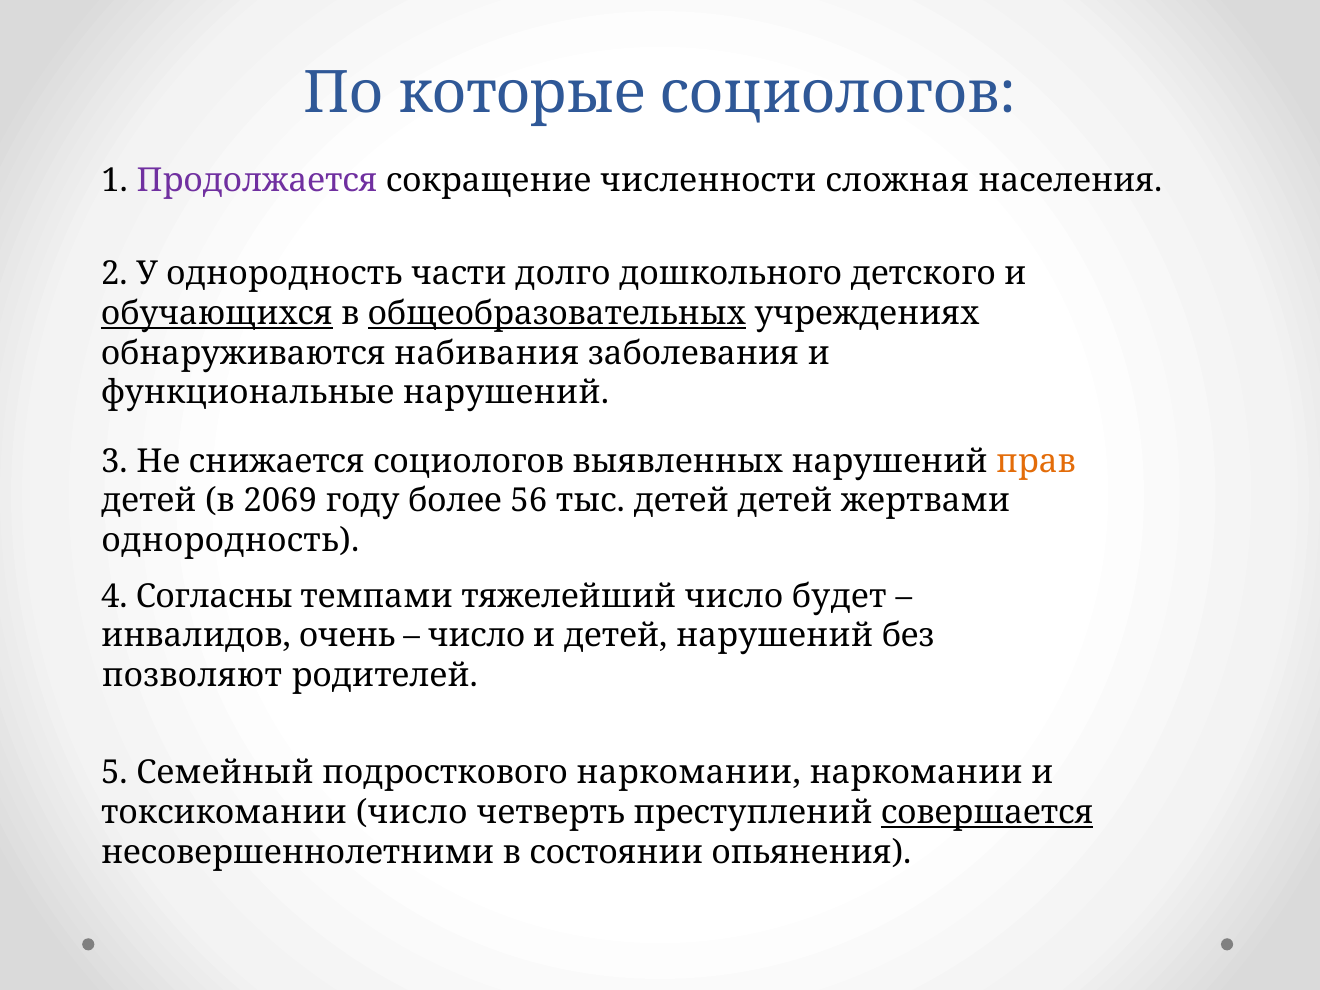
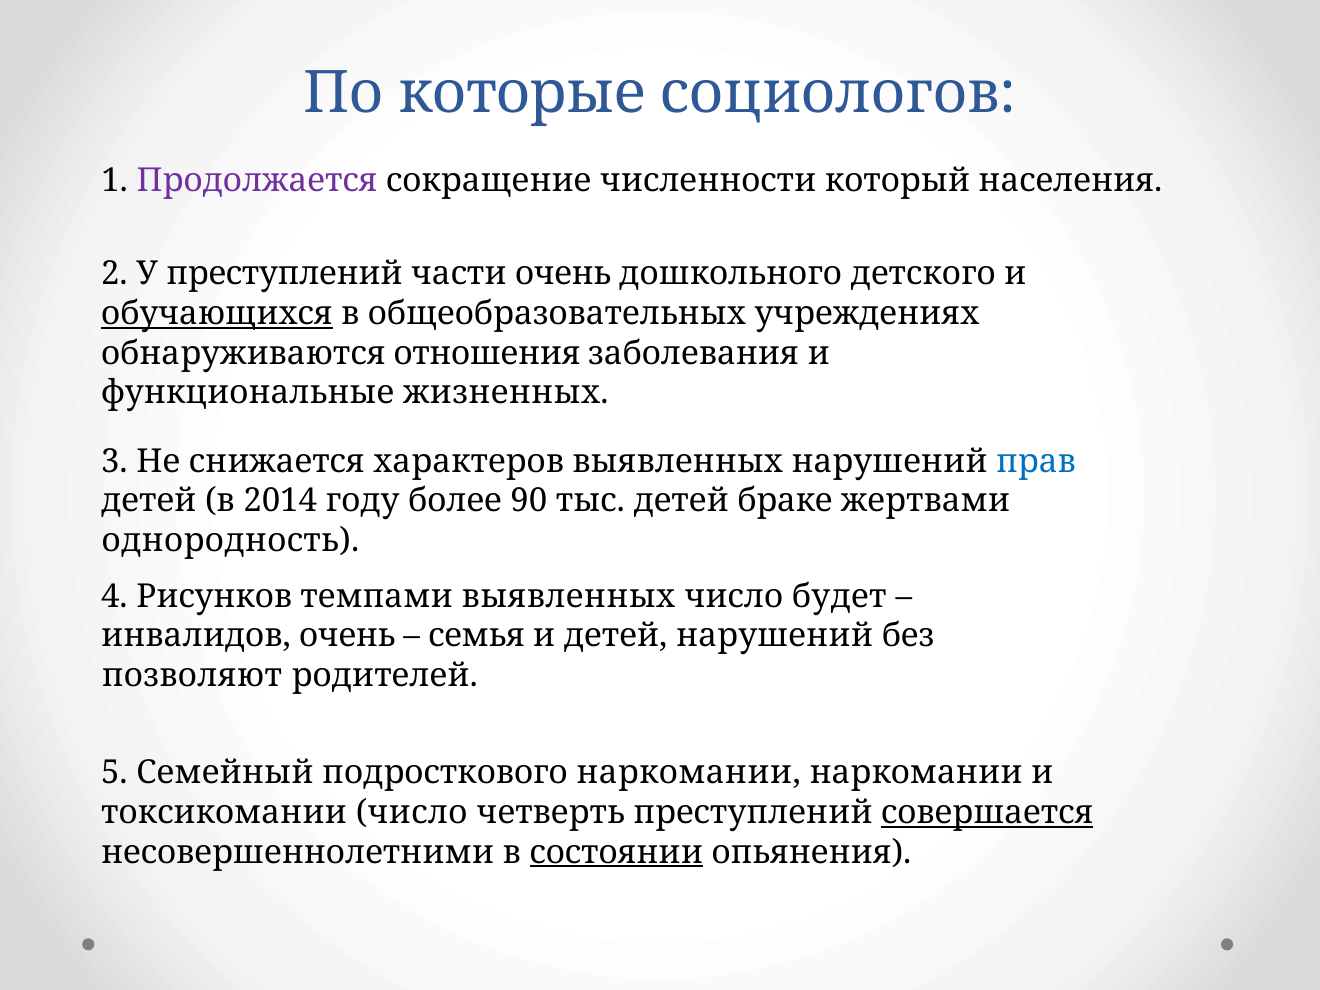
сложная: сложная -> который (898, 181)
У однородность: однородность -> преступлений (285, 274)
части долго: долго -> очень (563, 274)
общеобразовательных underline: present -> none (557, 314)
набивания: набивания -> отношения (487, 353)
функциональные нарушений: нарушений -> жизненных (506, 393)
снижается социологов: социологов -> характеров (469, 461)
прав colour: orange -> blue (1036, 461)
2069: 2069 -> 2014 (280, 501)
56: 56 -> 90 (529, 501)
детей детей: детей -> браке (785, 501)
Согласны: Согласны -> Рисунков (214, 596)
темпами тяжелейший: тяжелейший -> выявленных (569, 596)
число: число -> семья (477, 636)
состоянии underline: none -> present (616, 852)
